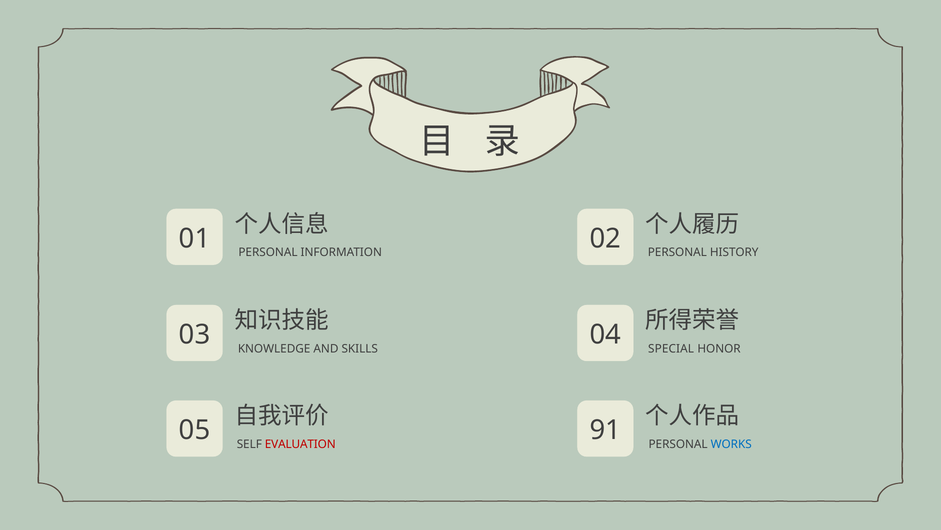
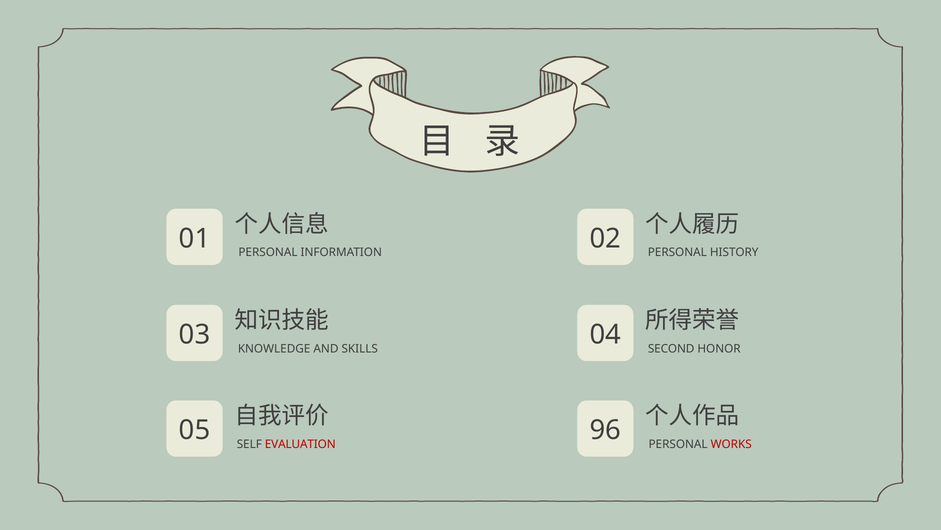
SPECIAL: SPECIAL -> SECOND (671, 348)
91: 91 -> 96 (605, 430)
WORKS colour: blue -> red (731, 444)
